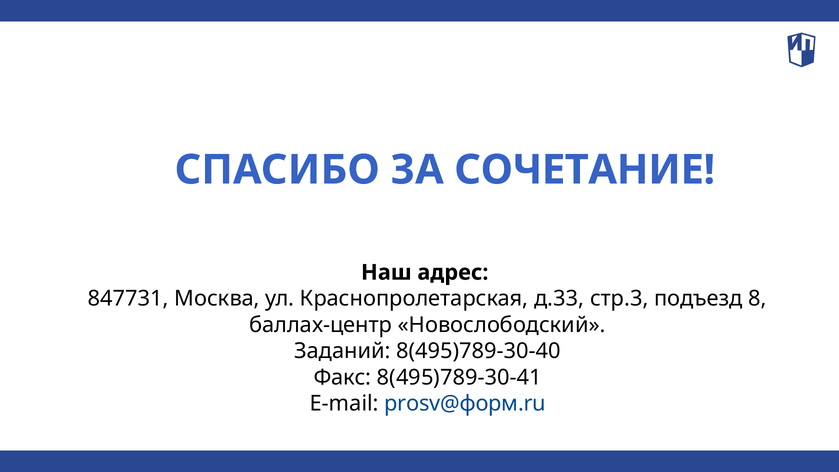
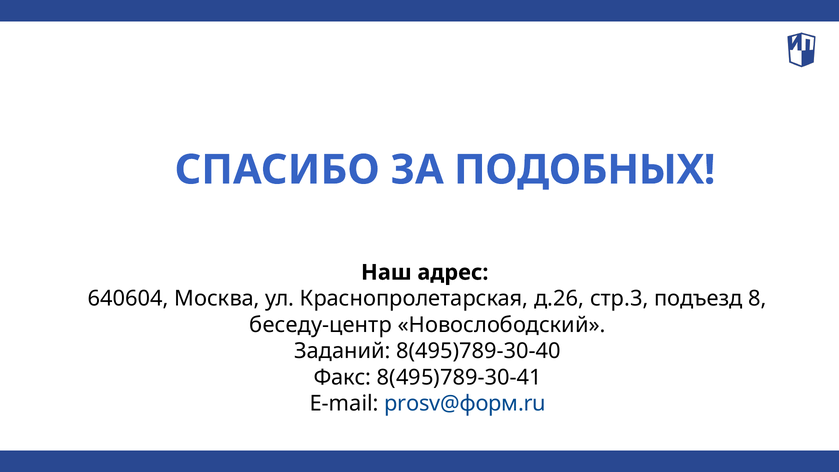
СОЧЕТАНИЕ: СОЧЕТАНИЕ -> ПОДОБНЫХ (585, 170)
847731: 847731 -> 640604 (128, 299)
д.33: д.33 -> д.26 (559, 299)
баллах-центр: баллах-центр -> беседу-центр (321, 325)
